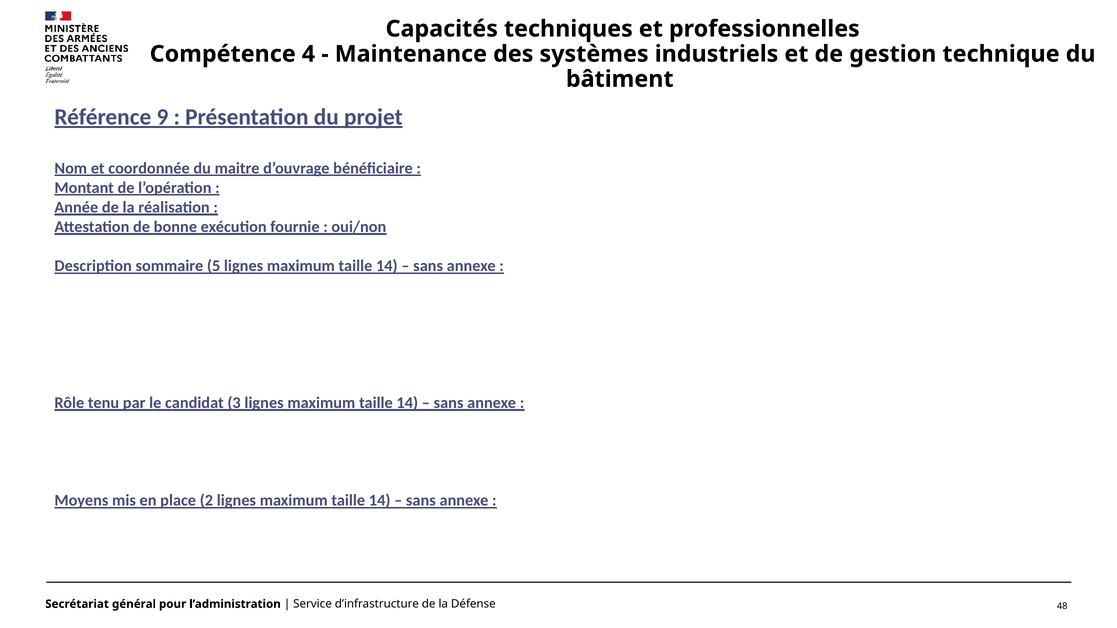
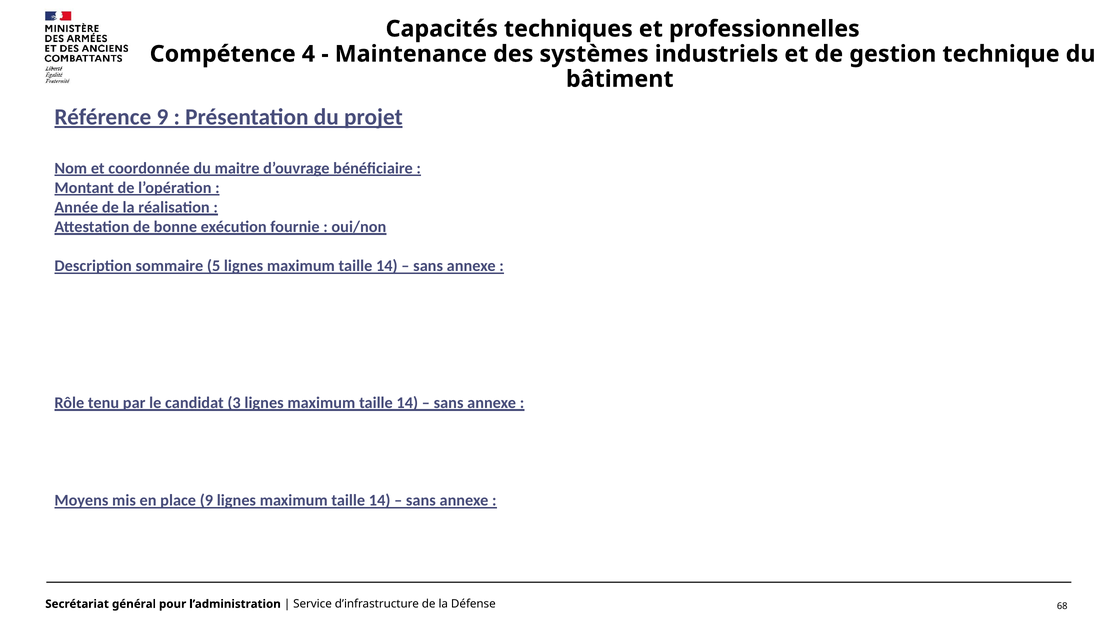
place 2: 2 -> 9 (206, 501)
48: 48 -> 68 (1062, 606)
